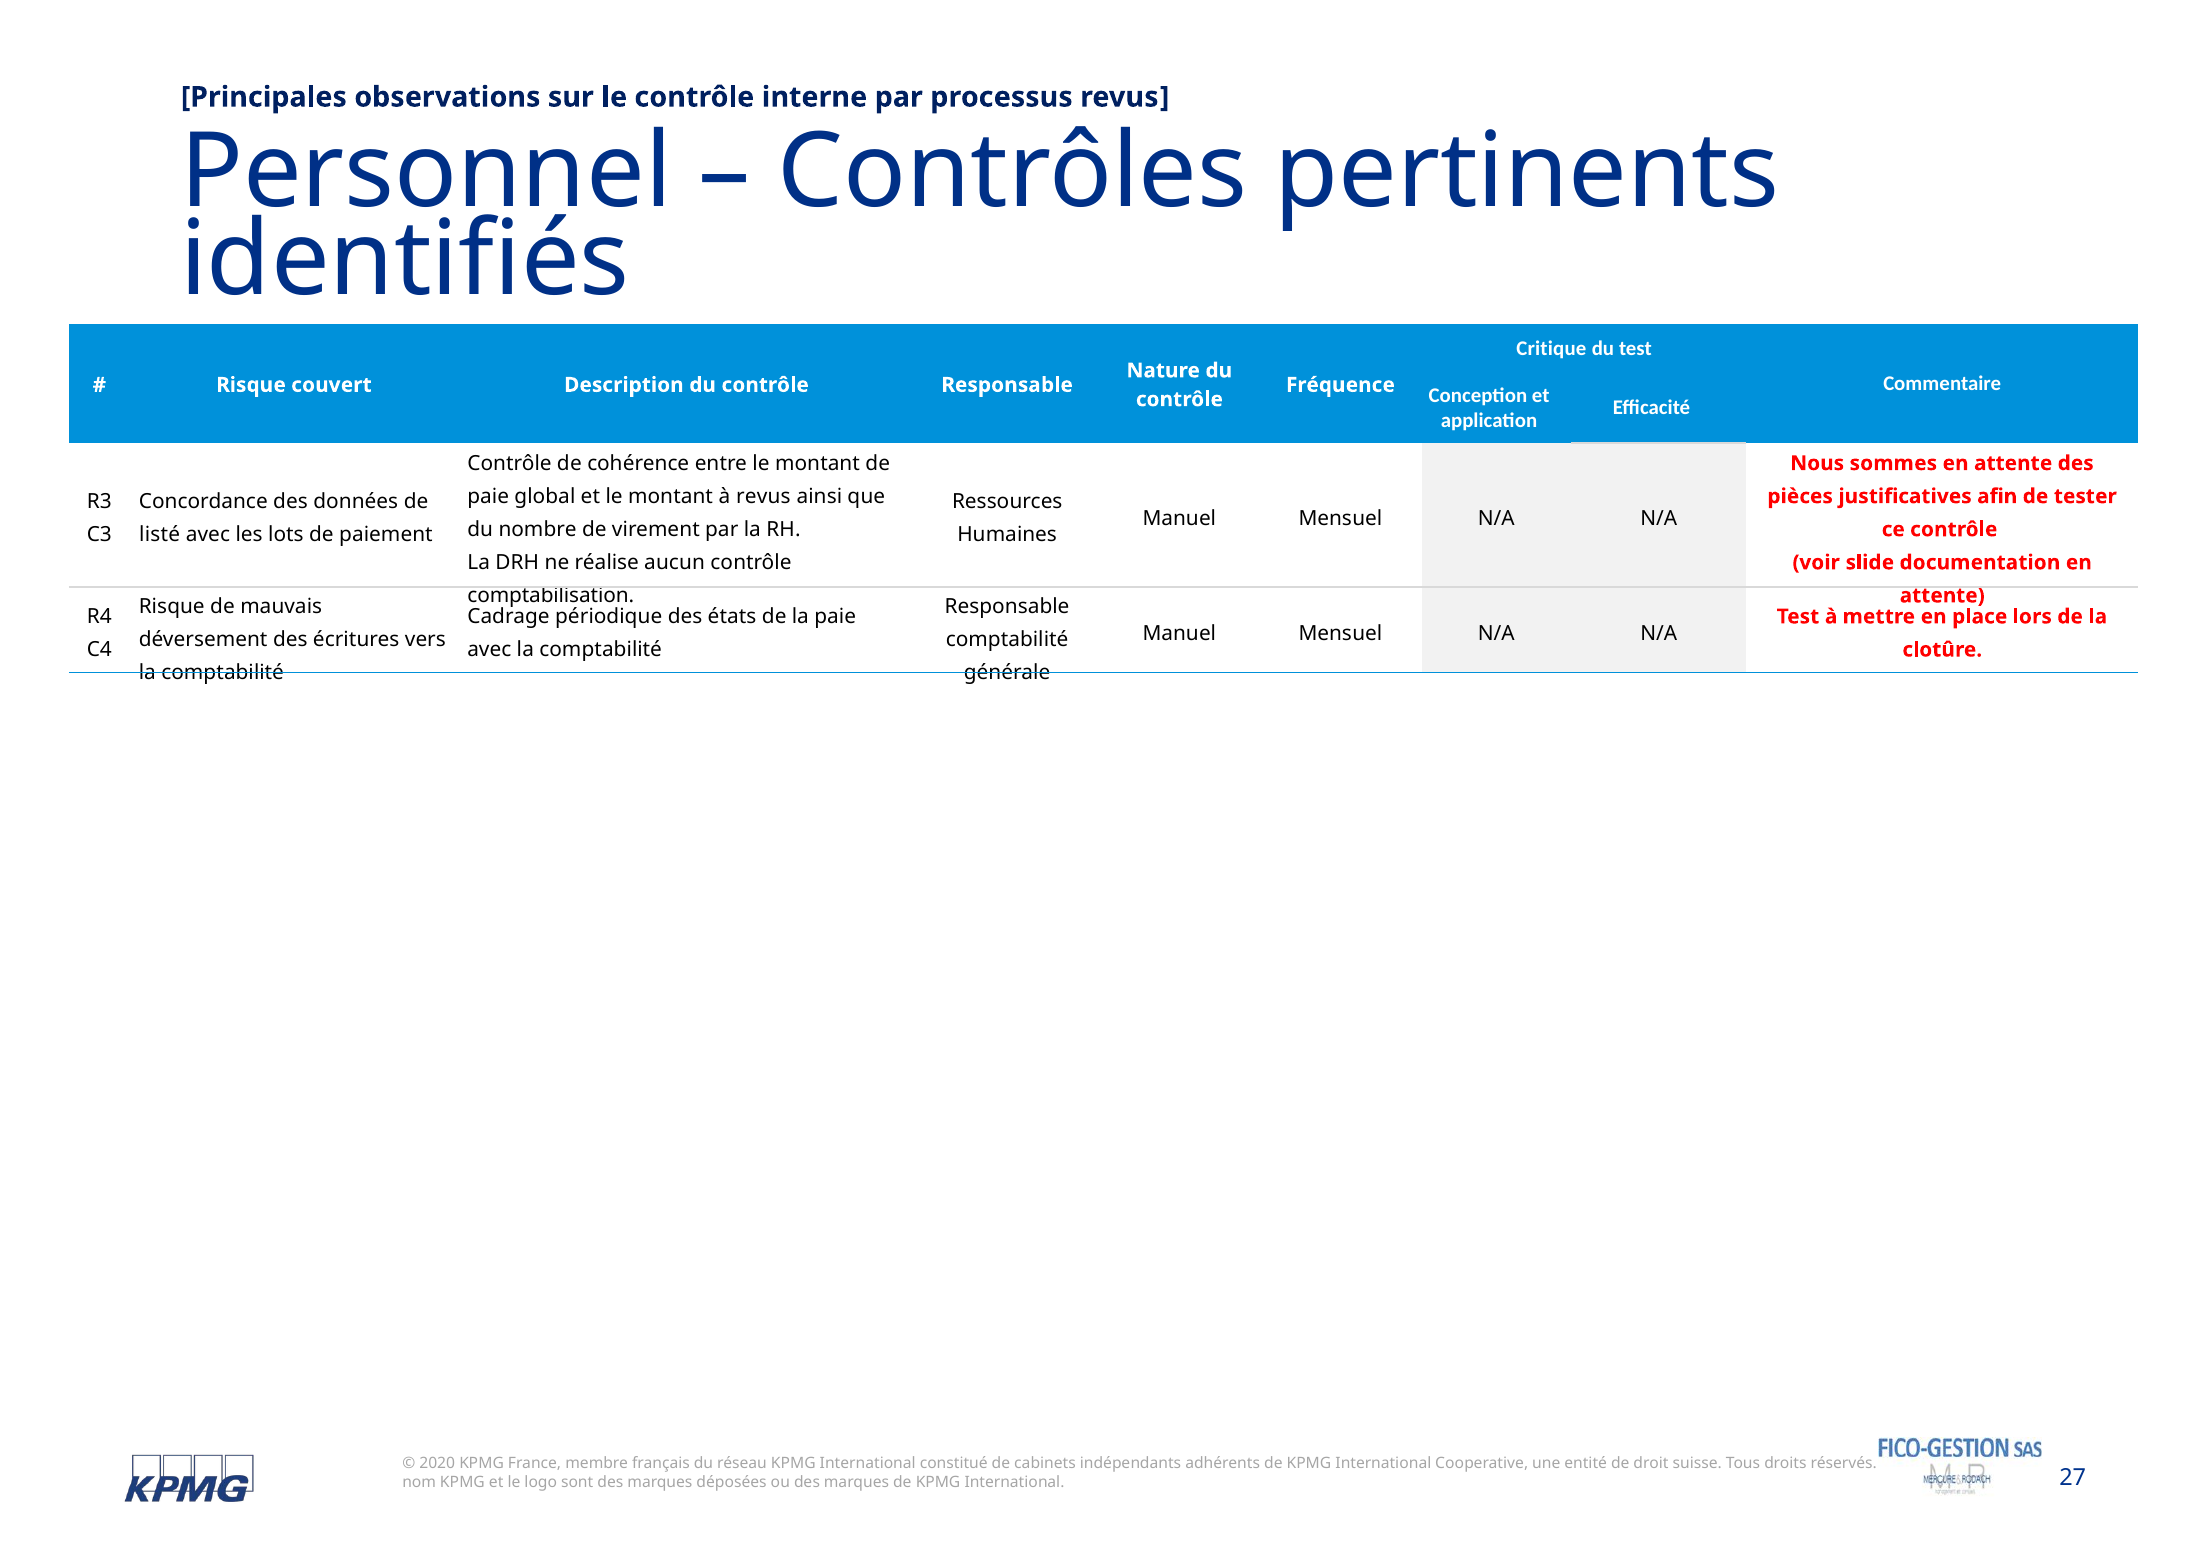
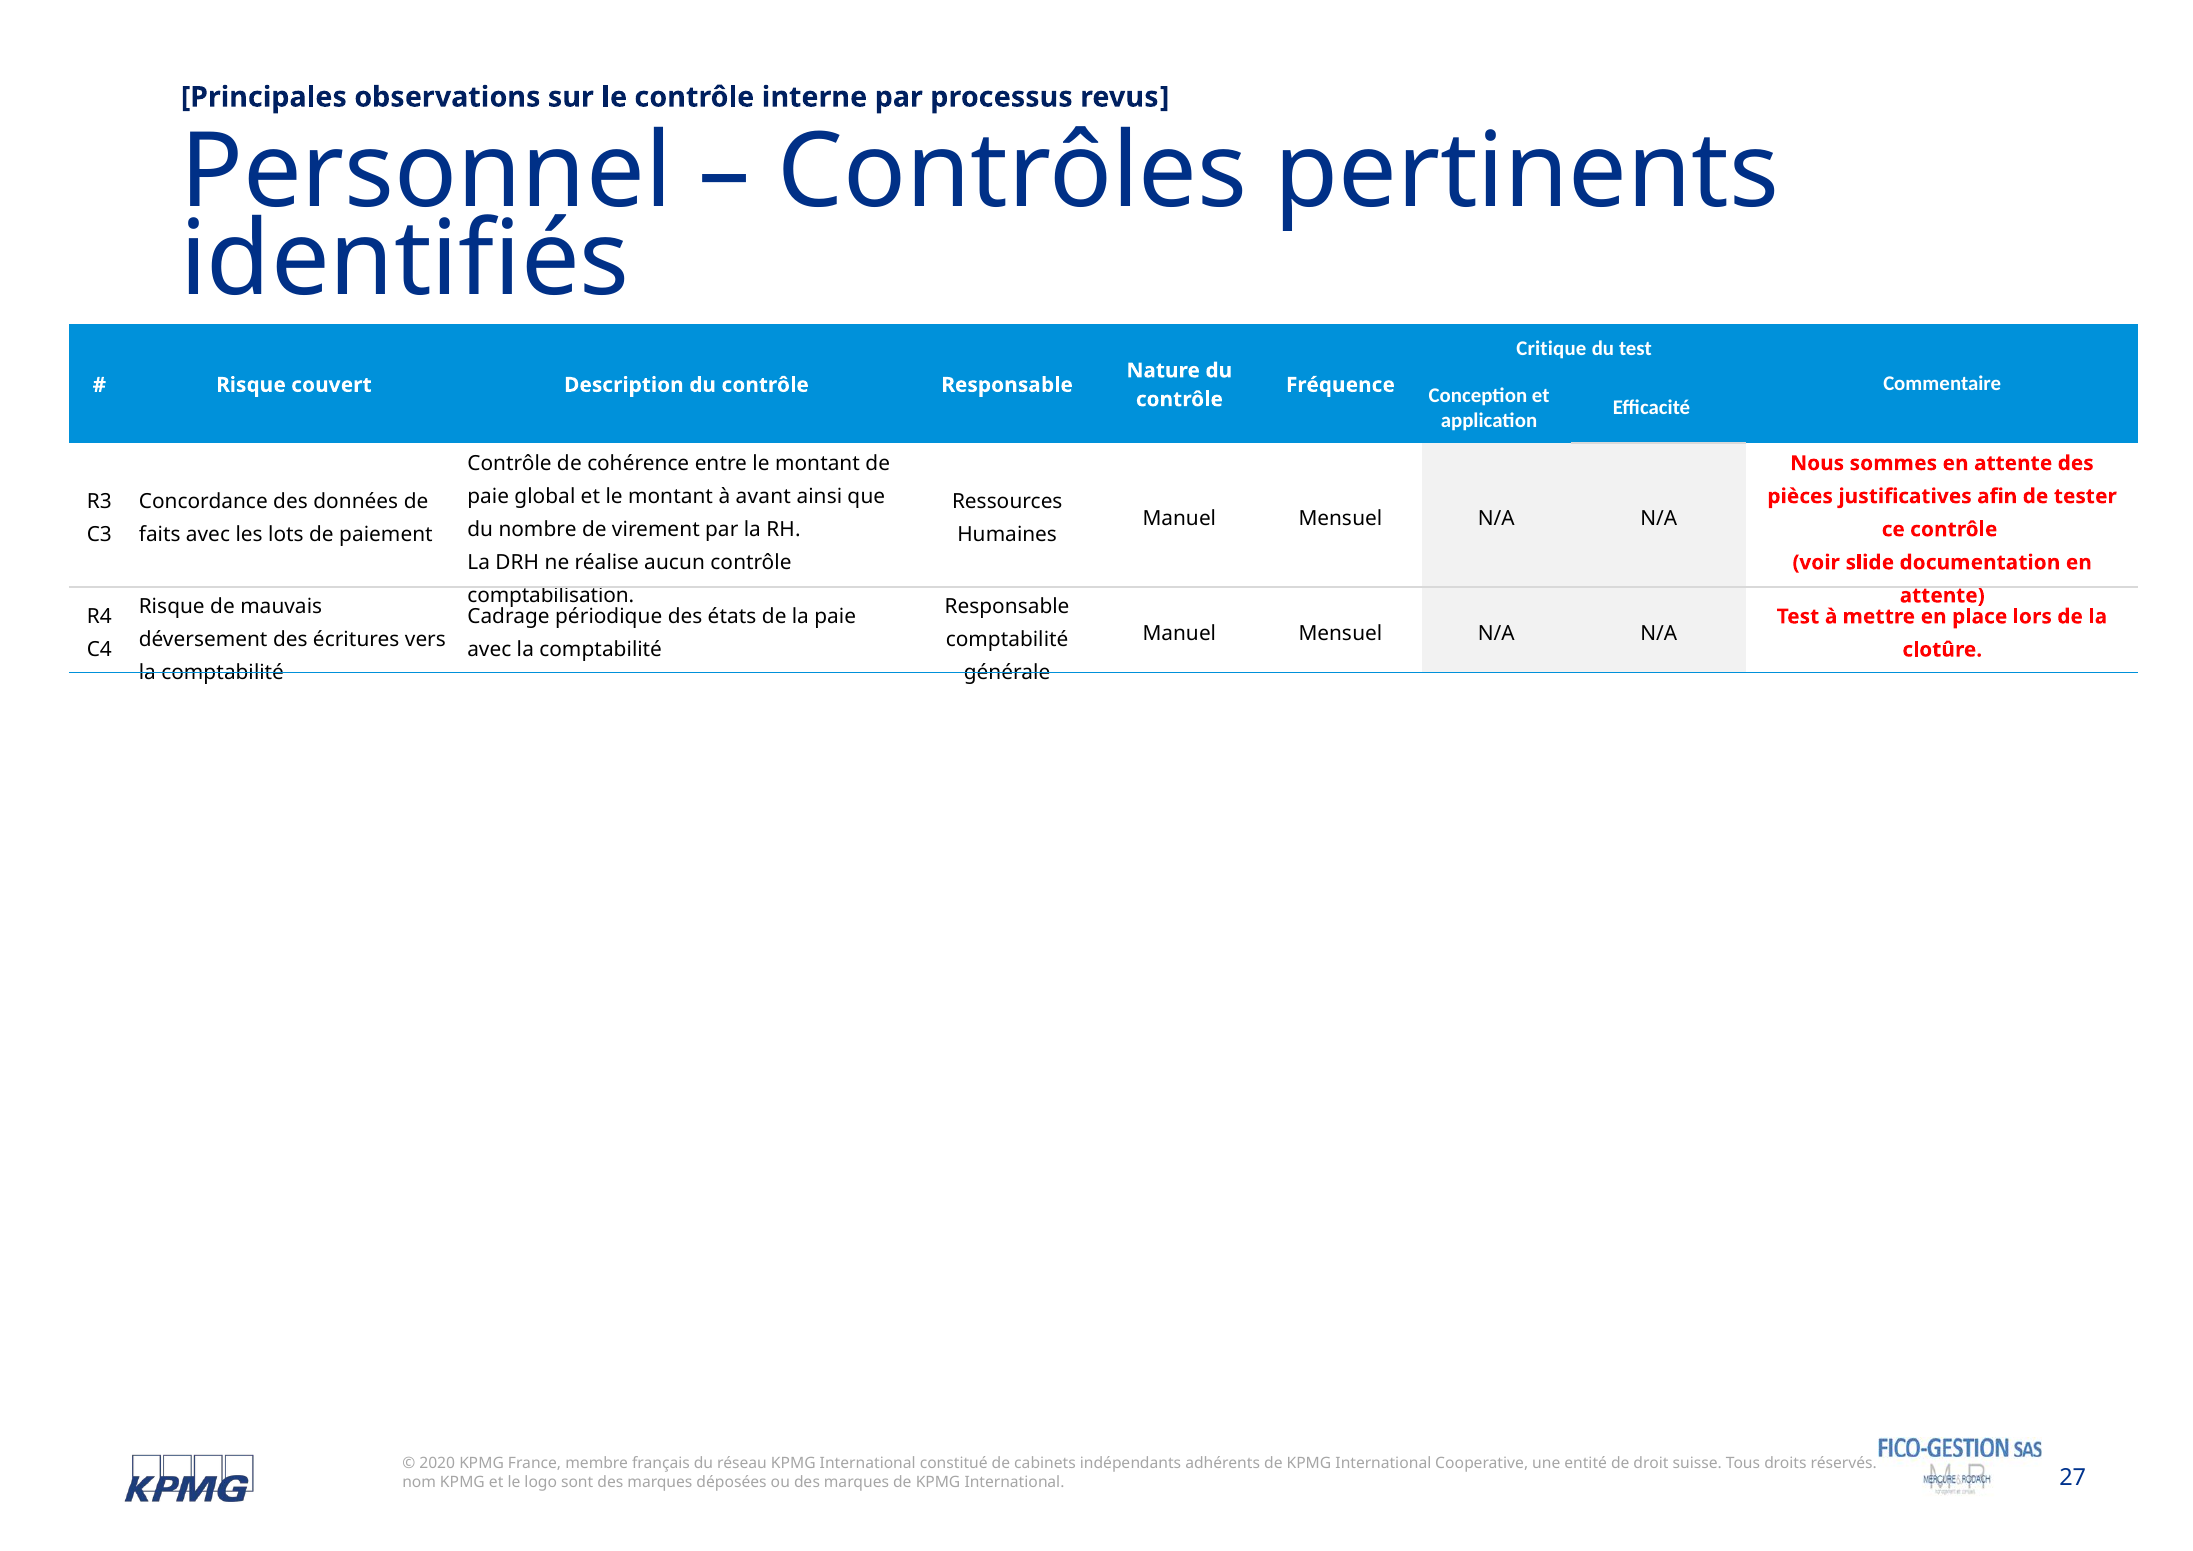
à revus: revus -> avant (763, 496)
listé: listé -> faits (160, 535)
